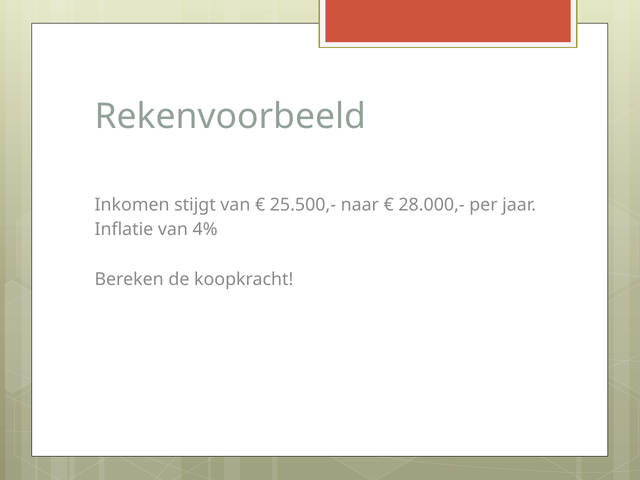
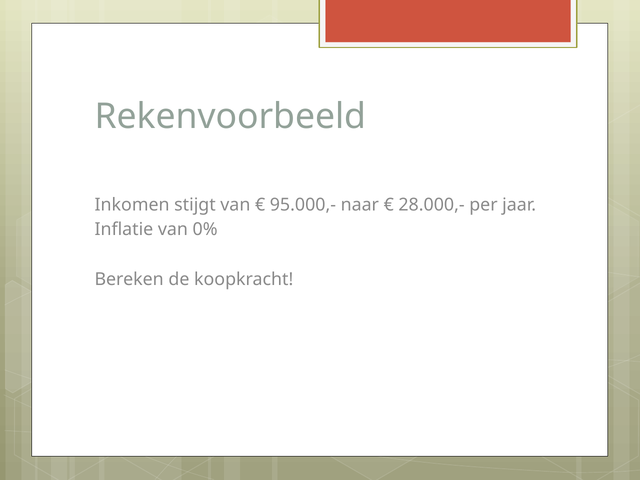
25.500,-: 25.500,- -> 95.000,- (303, 205)
4%: 4% -> 0% (205, 230)
